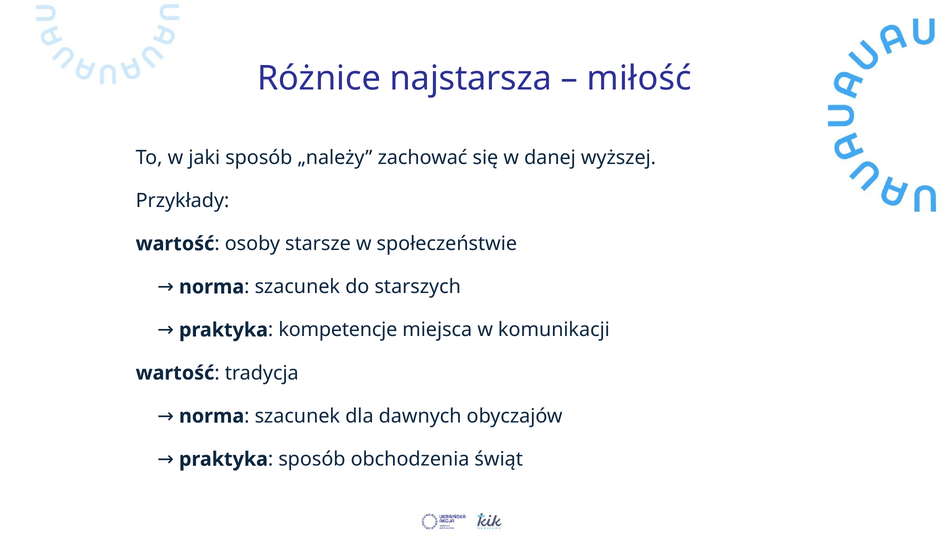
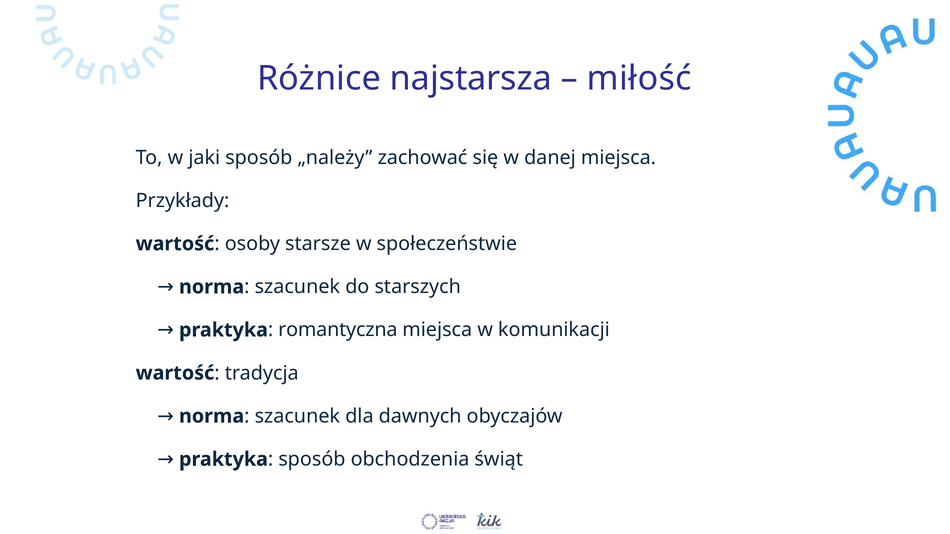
danej wyższej: wyższej -> miejsca (618, 158)
kompetencje: kompetencje -> romantyczna (338, 330)
